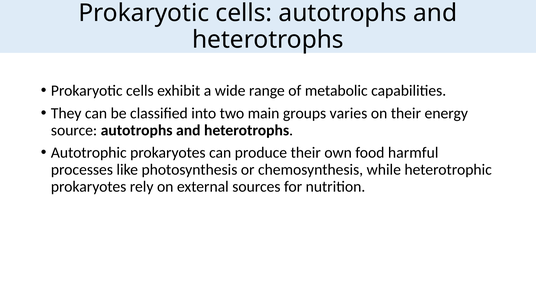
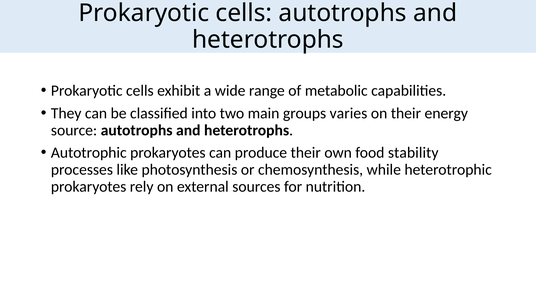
harmful: harmful -> stability (413, 152)
